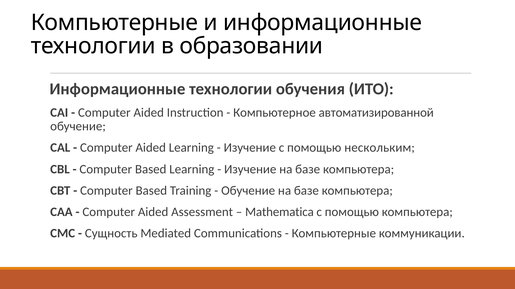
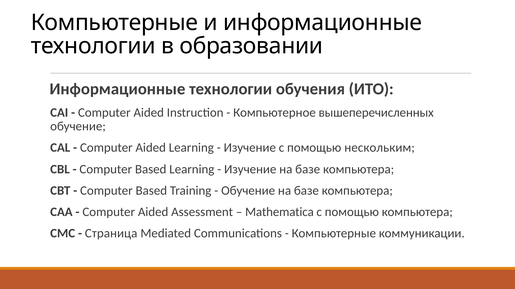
автоматизированной: автоматизированной -> вышеперечисленных (376, 113)
Сущность: Сущность -> Страница (111, 234)
